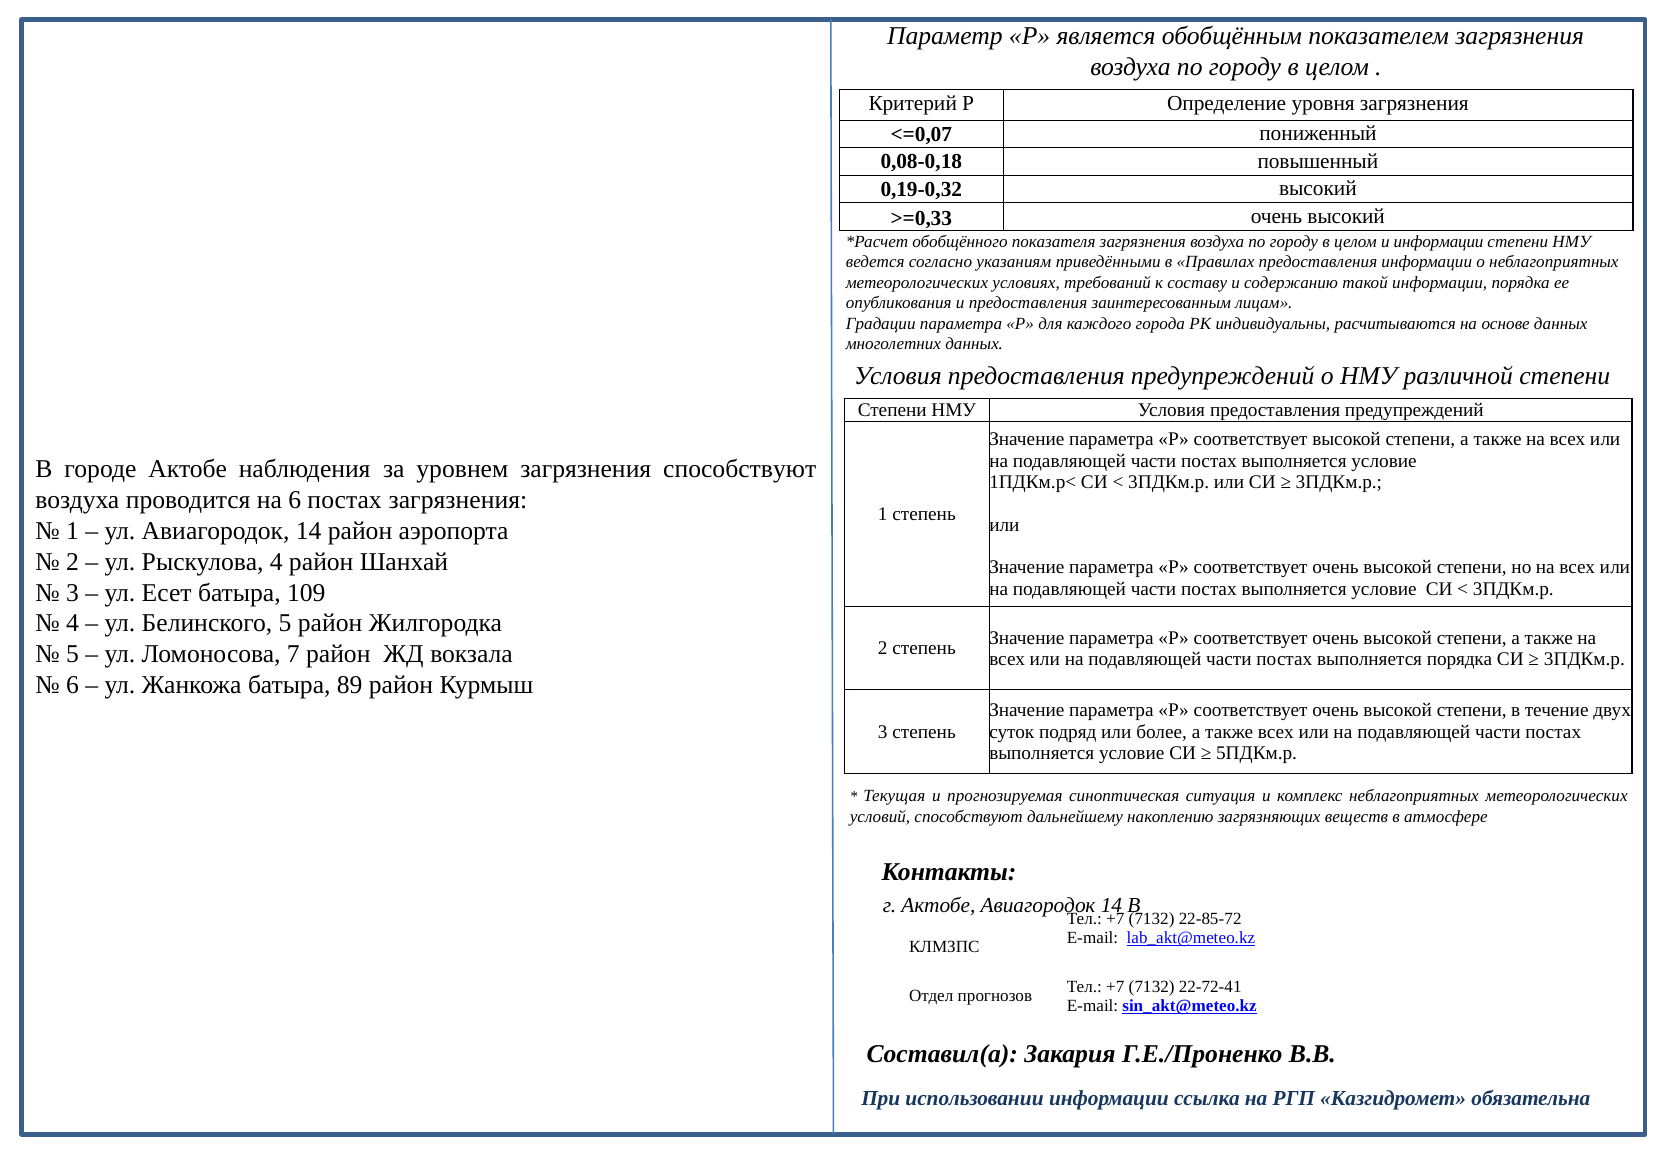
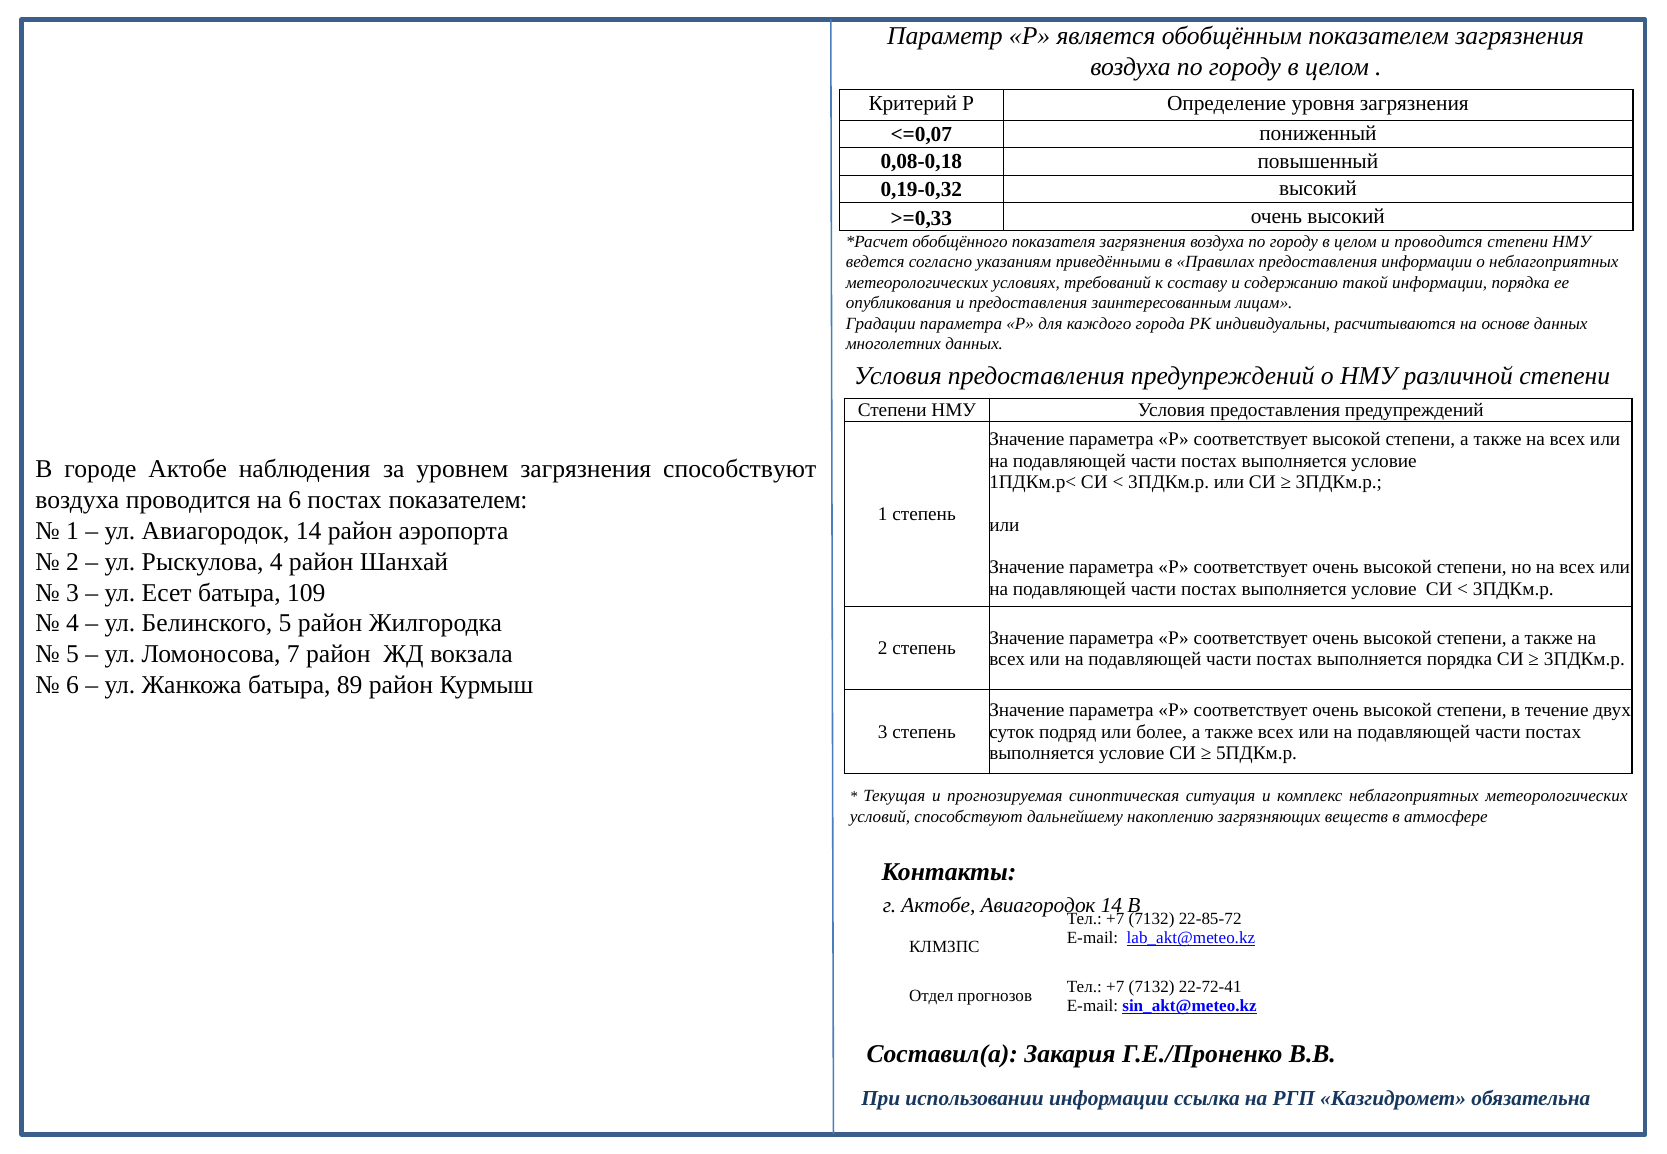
и информации: информации -> проводится (1438, 242)
постах загрязнения: загрязнения -> показателем (458, 500)
